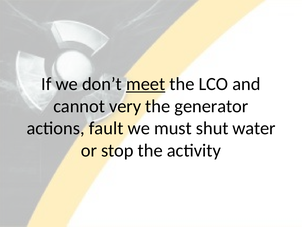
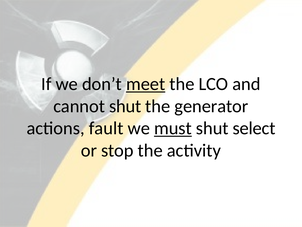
cannot very: very -> shut (125, 106)
must underline: none -> present (173, 128)
water: water -> select (254, 128)
